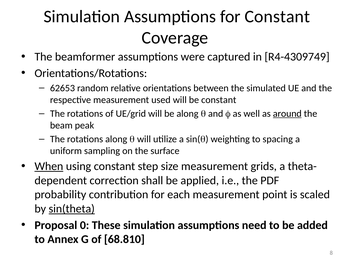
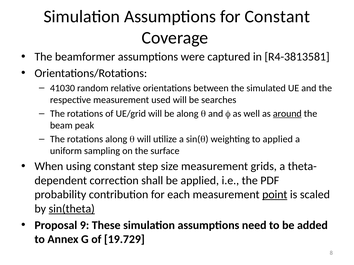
R4-4309749: R4-4309749 -> R4-3813581 (297, 57)
62653: 62653 -> 41030 (62, 88)
be constant: constant -> searches (219, 100)
to spacing: spacing -> applied (278, 139)
When underline: present -> none (49, 167)
point underline: none -> present (275, 195)
0: 0 -> 9 (85, 226)
68.810: 68.810 -> 19.729 (124, 240)
